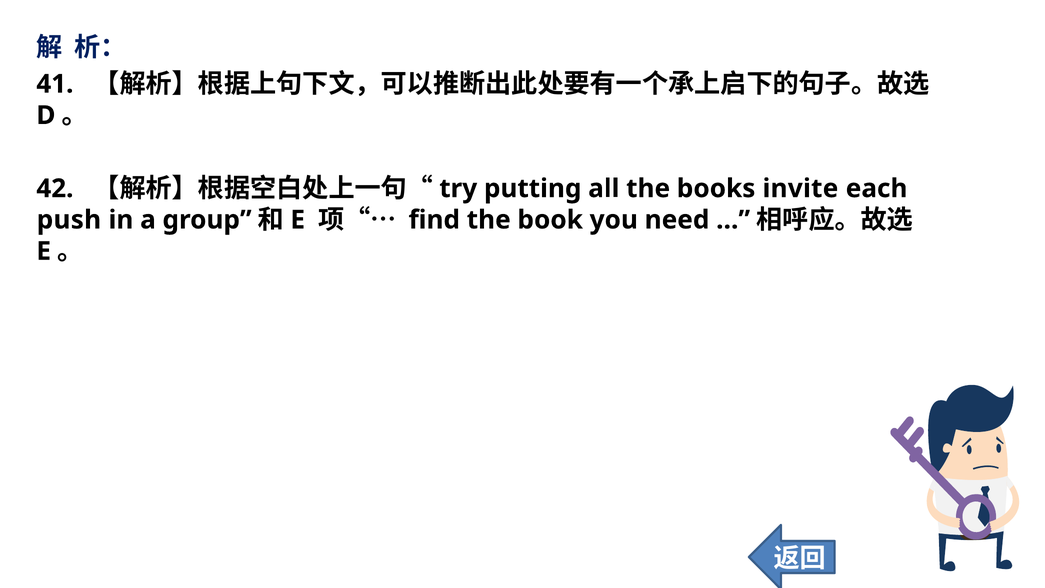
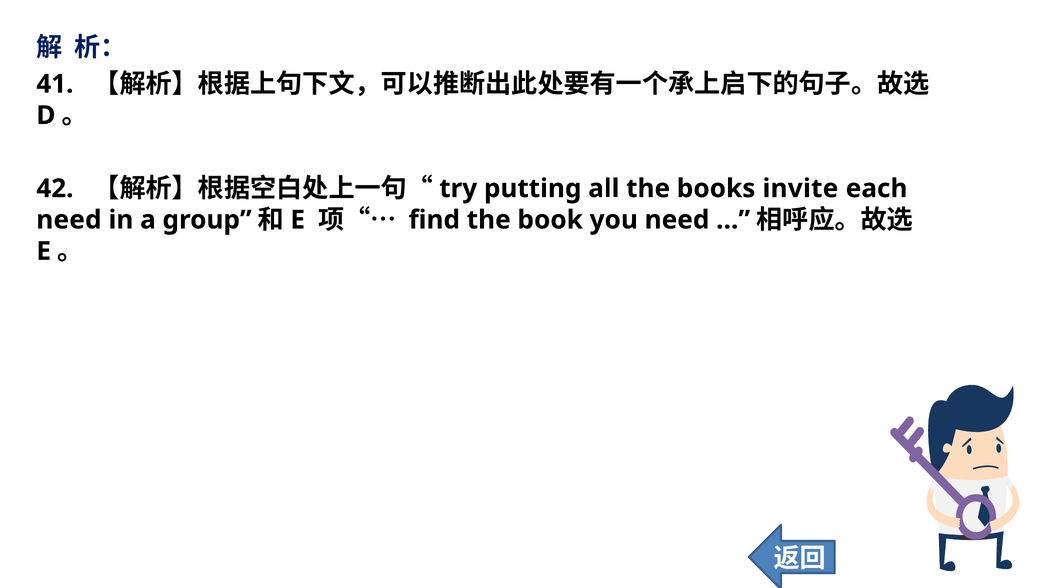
push: push -> need (69, 220)
